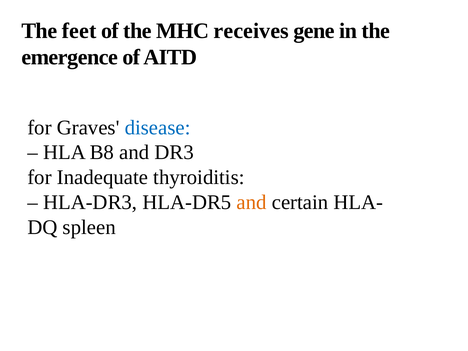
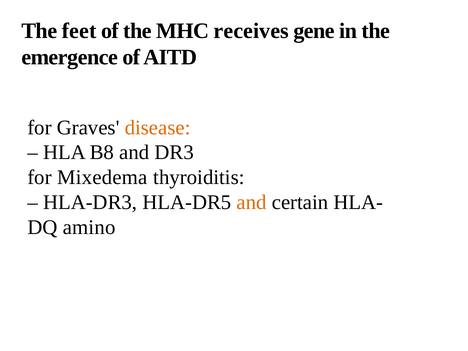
disease colour: blue -> orange (158, 127)
Inadequate: Inadequate -> Mixedema (102, 177)
spleen: spleen -> amino (89, 227)
